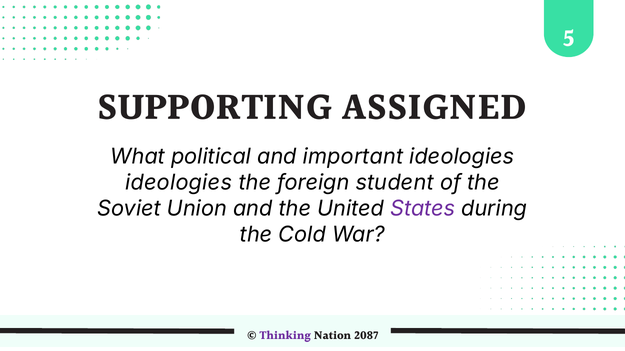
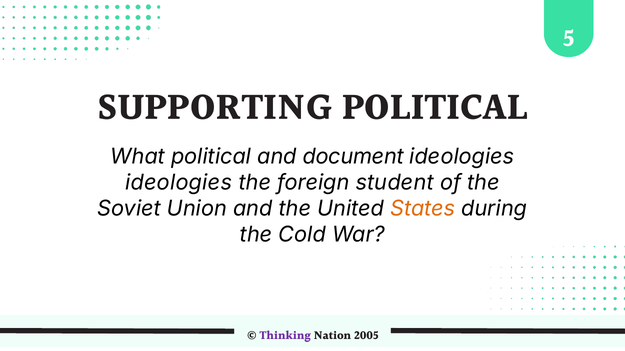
SUPPORTING ASSIGNED: ASSIGNED -> POLITICAL (435, 109)
important: important -> document (353, 157)
States colour: purple -> orange (423, 209)
2087: 2087 -> 2005 (366, 337)
